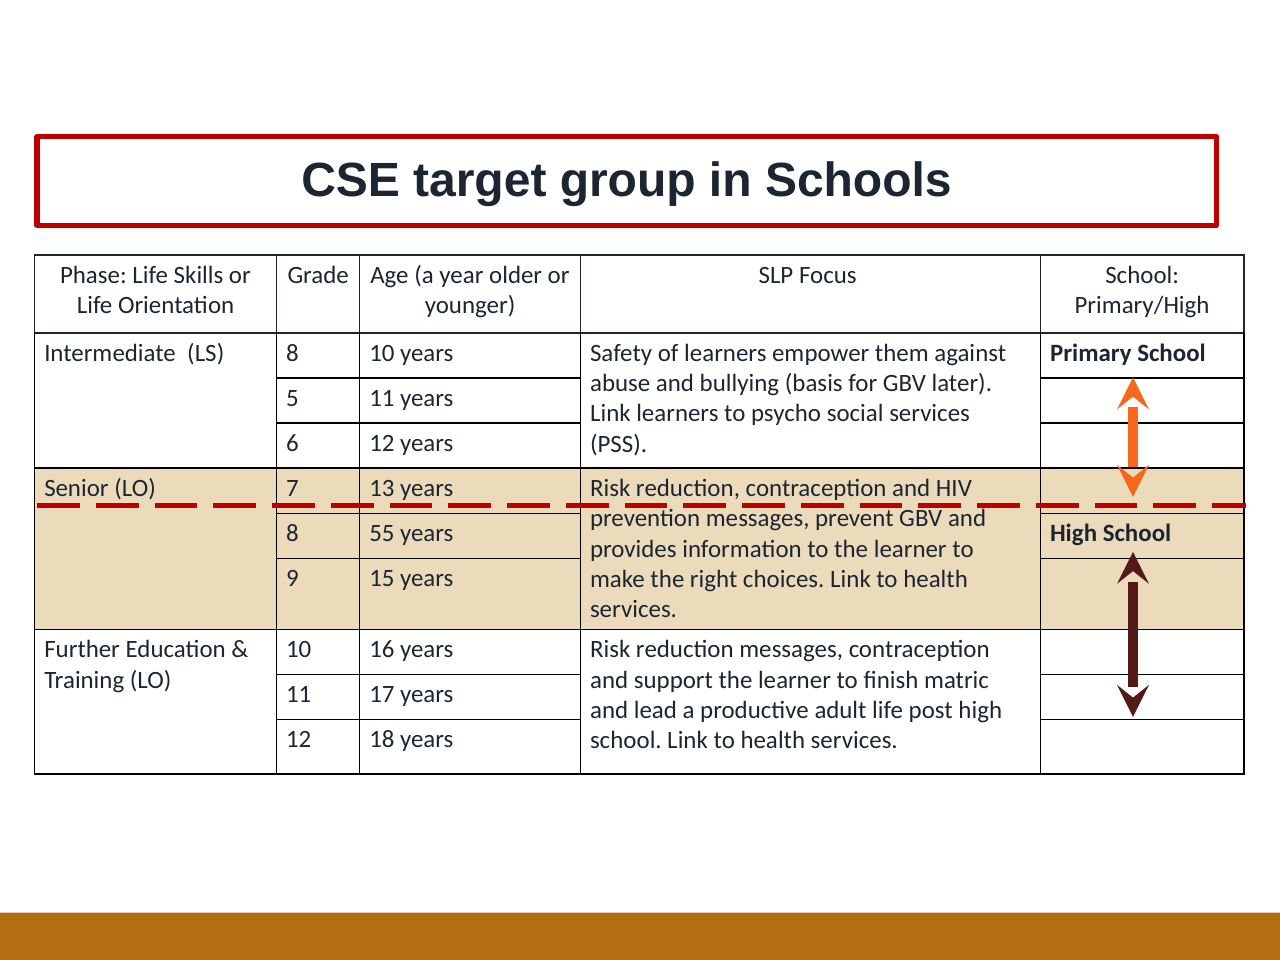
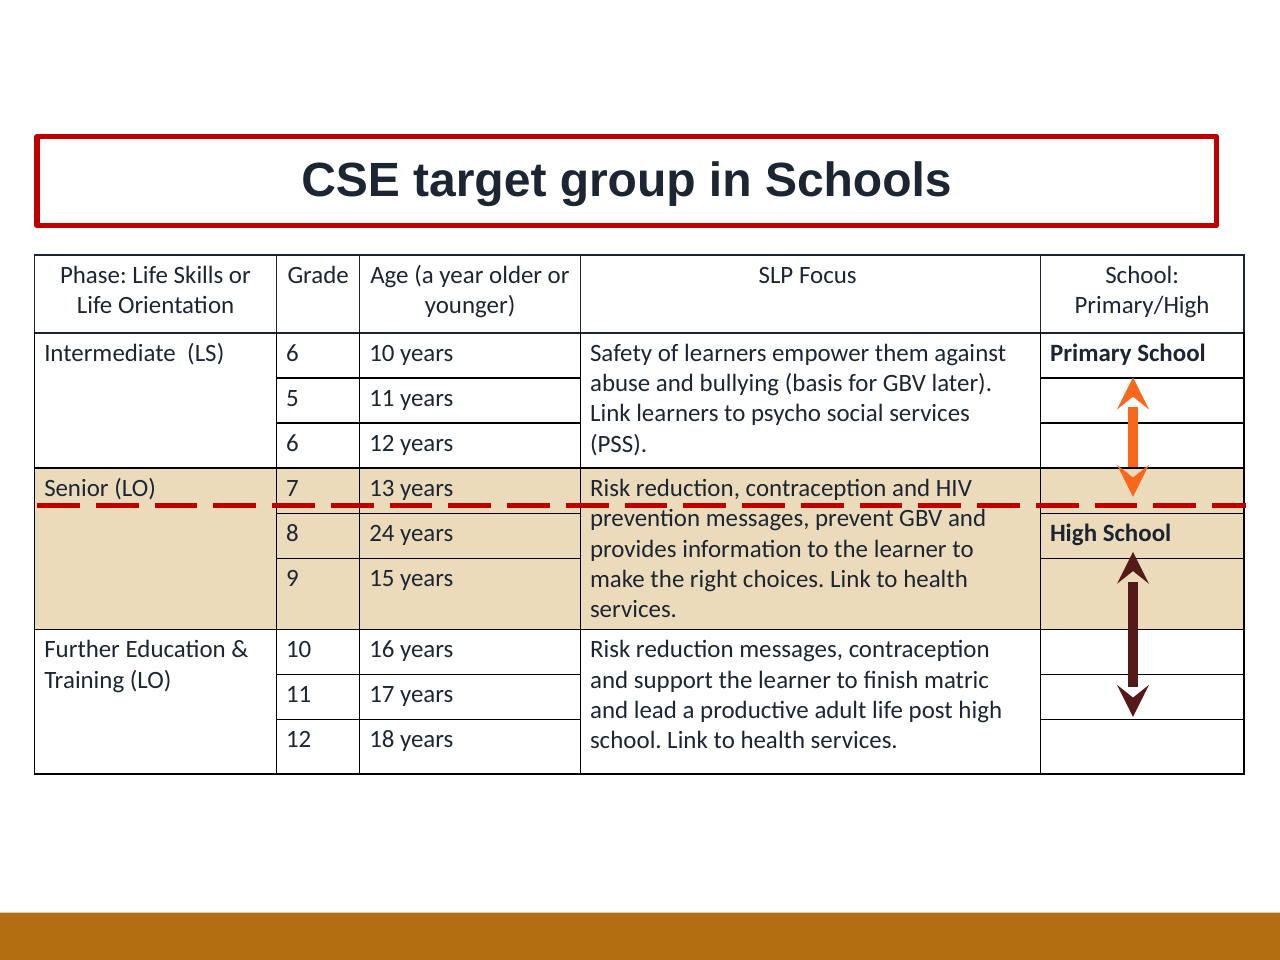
LS 8: 8 -> 6 (292, 353)
55: 55 -> 24 (382, 534)
